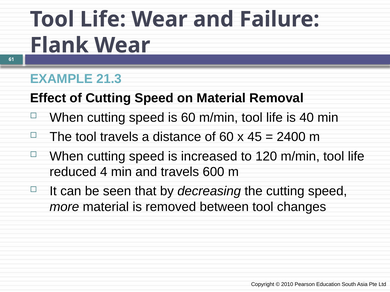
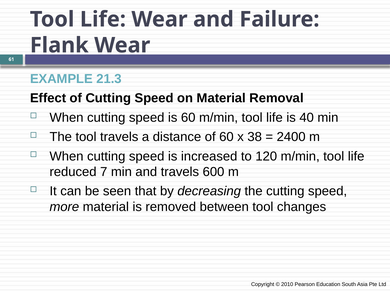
45: 45 -> 38 (255, 137)
4: 4 -> 7 (104, 172)
